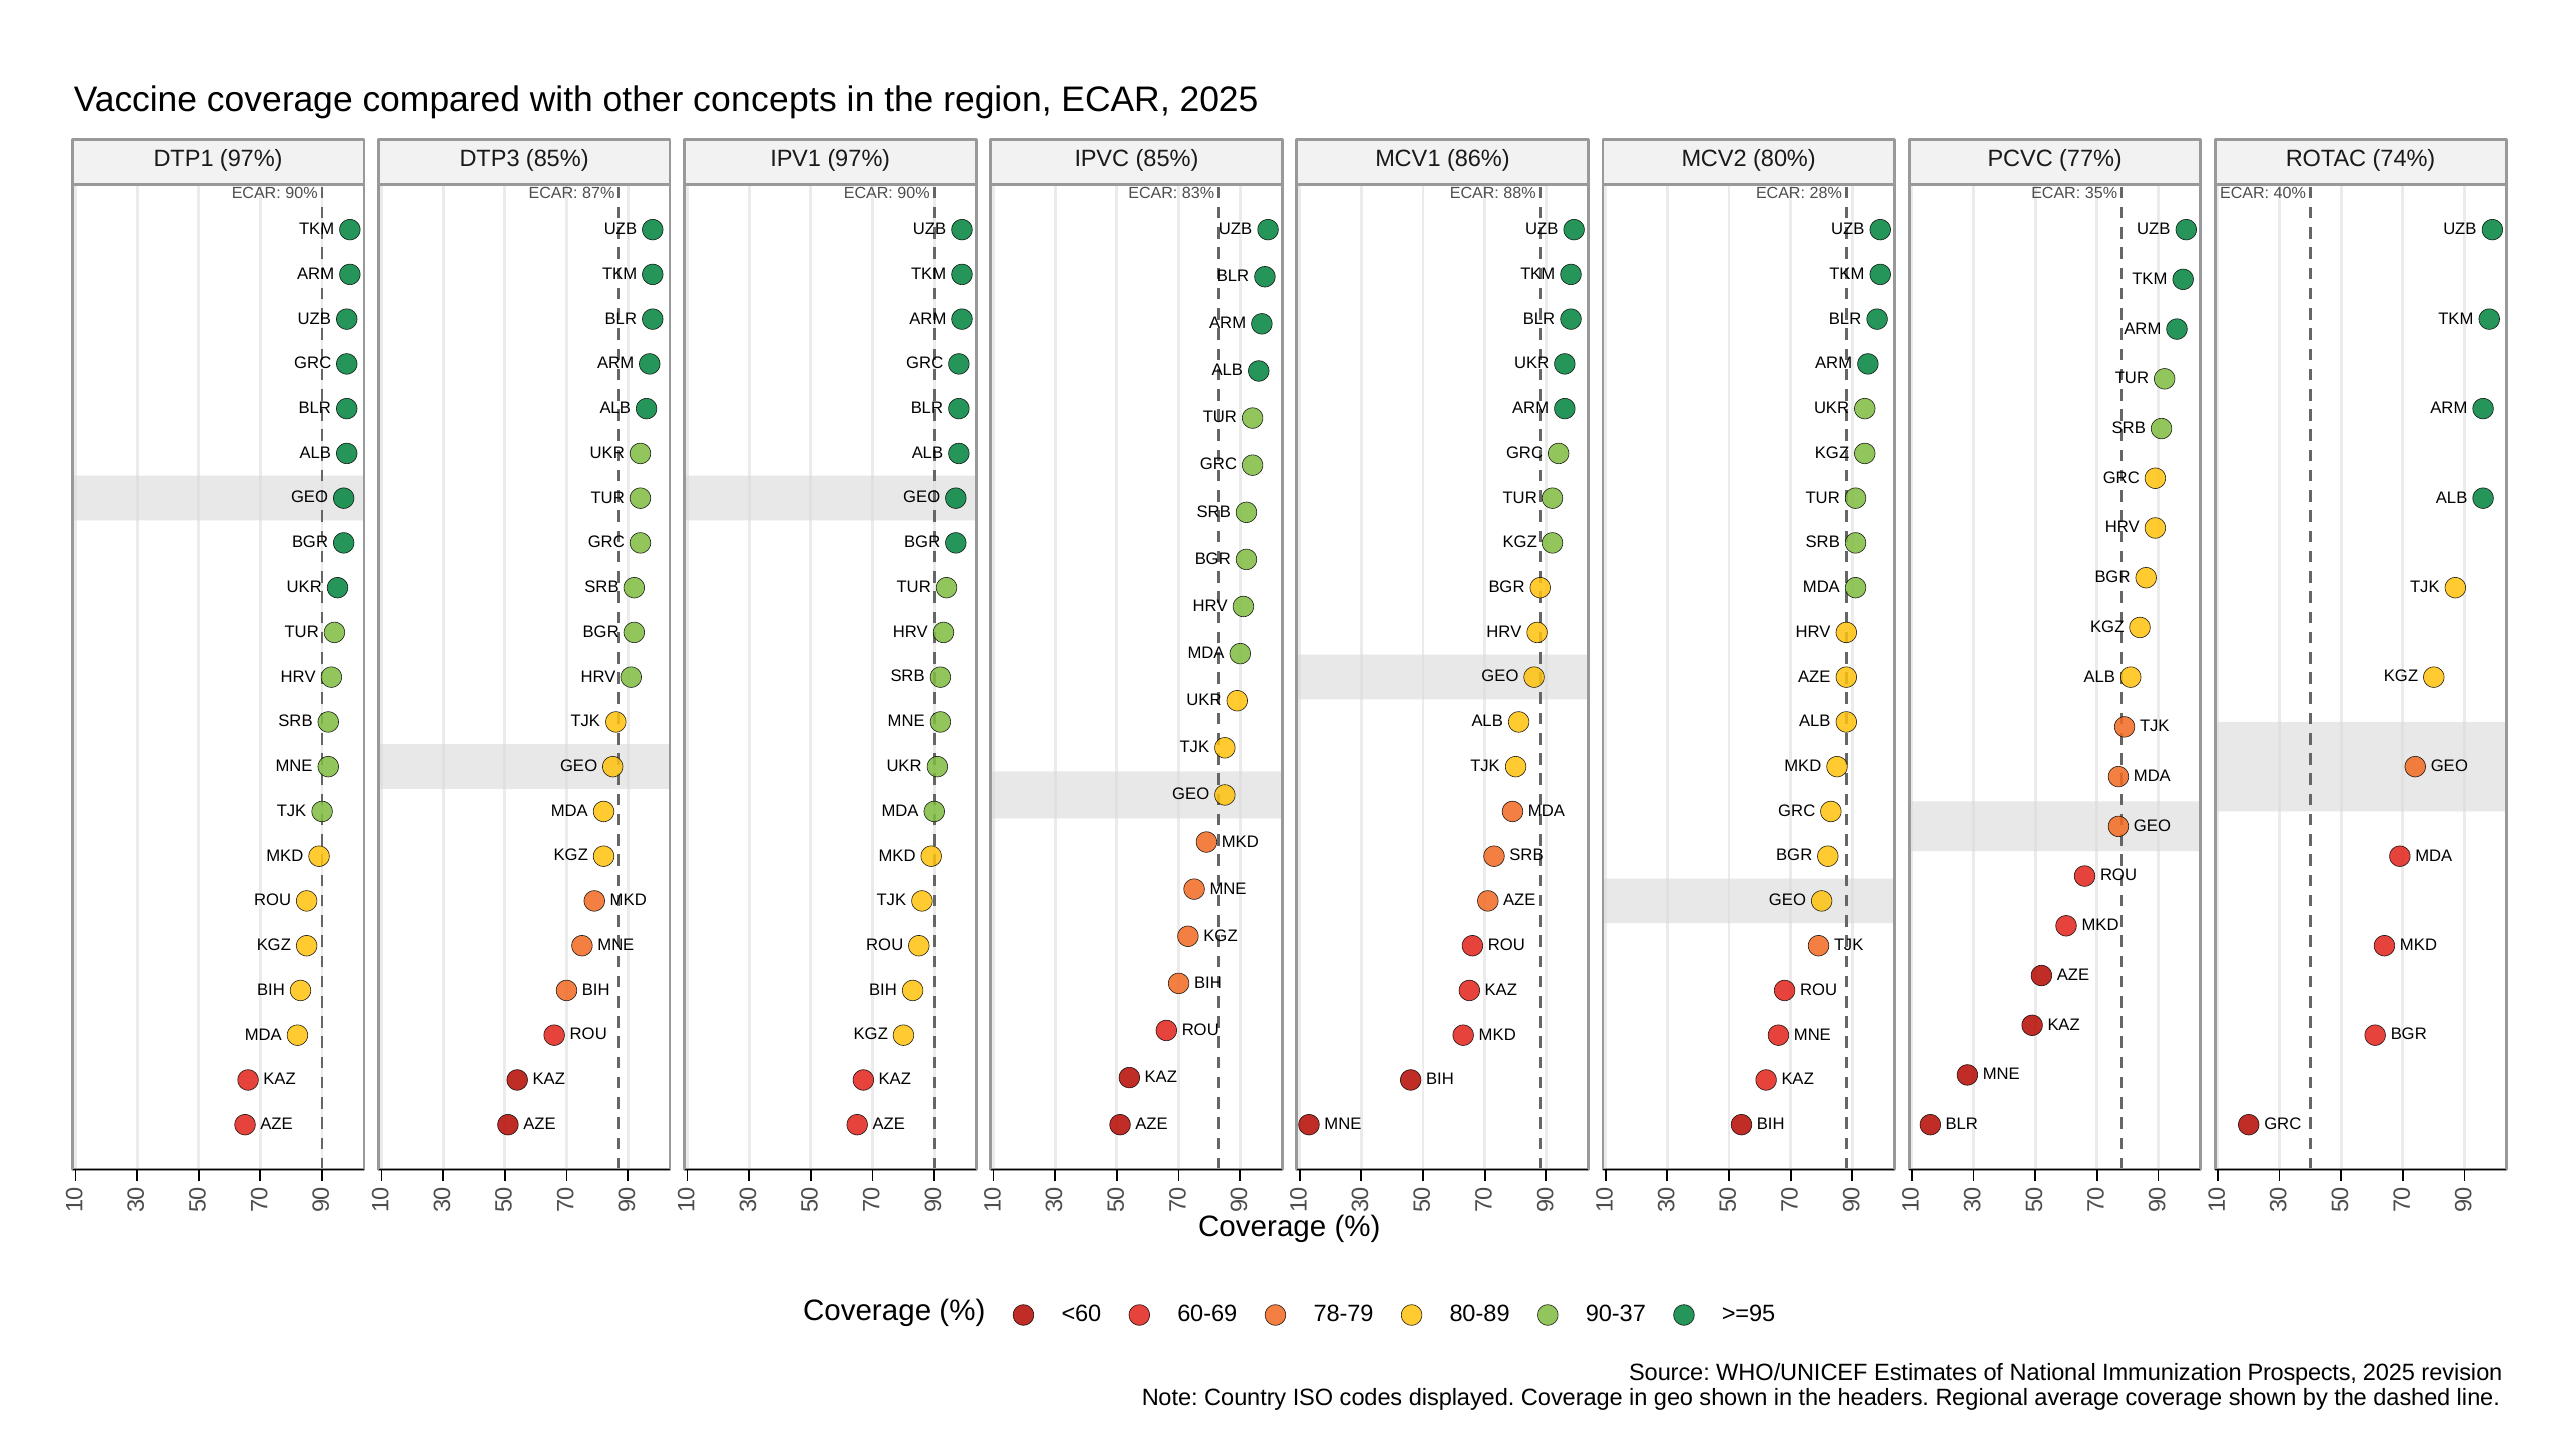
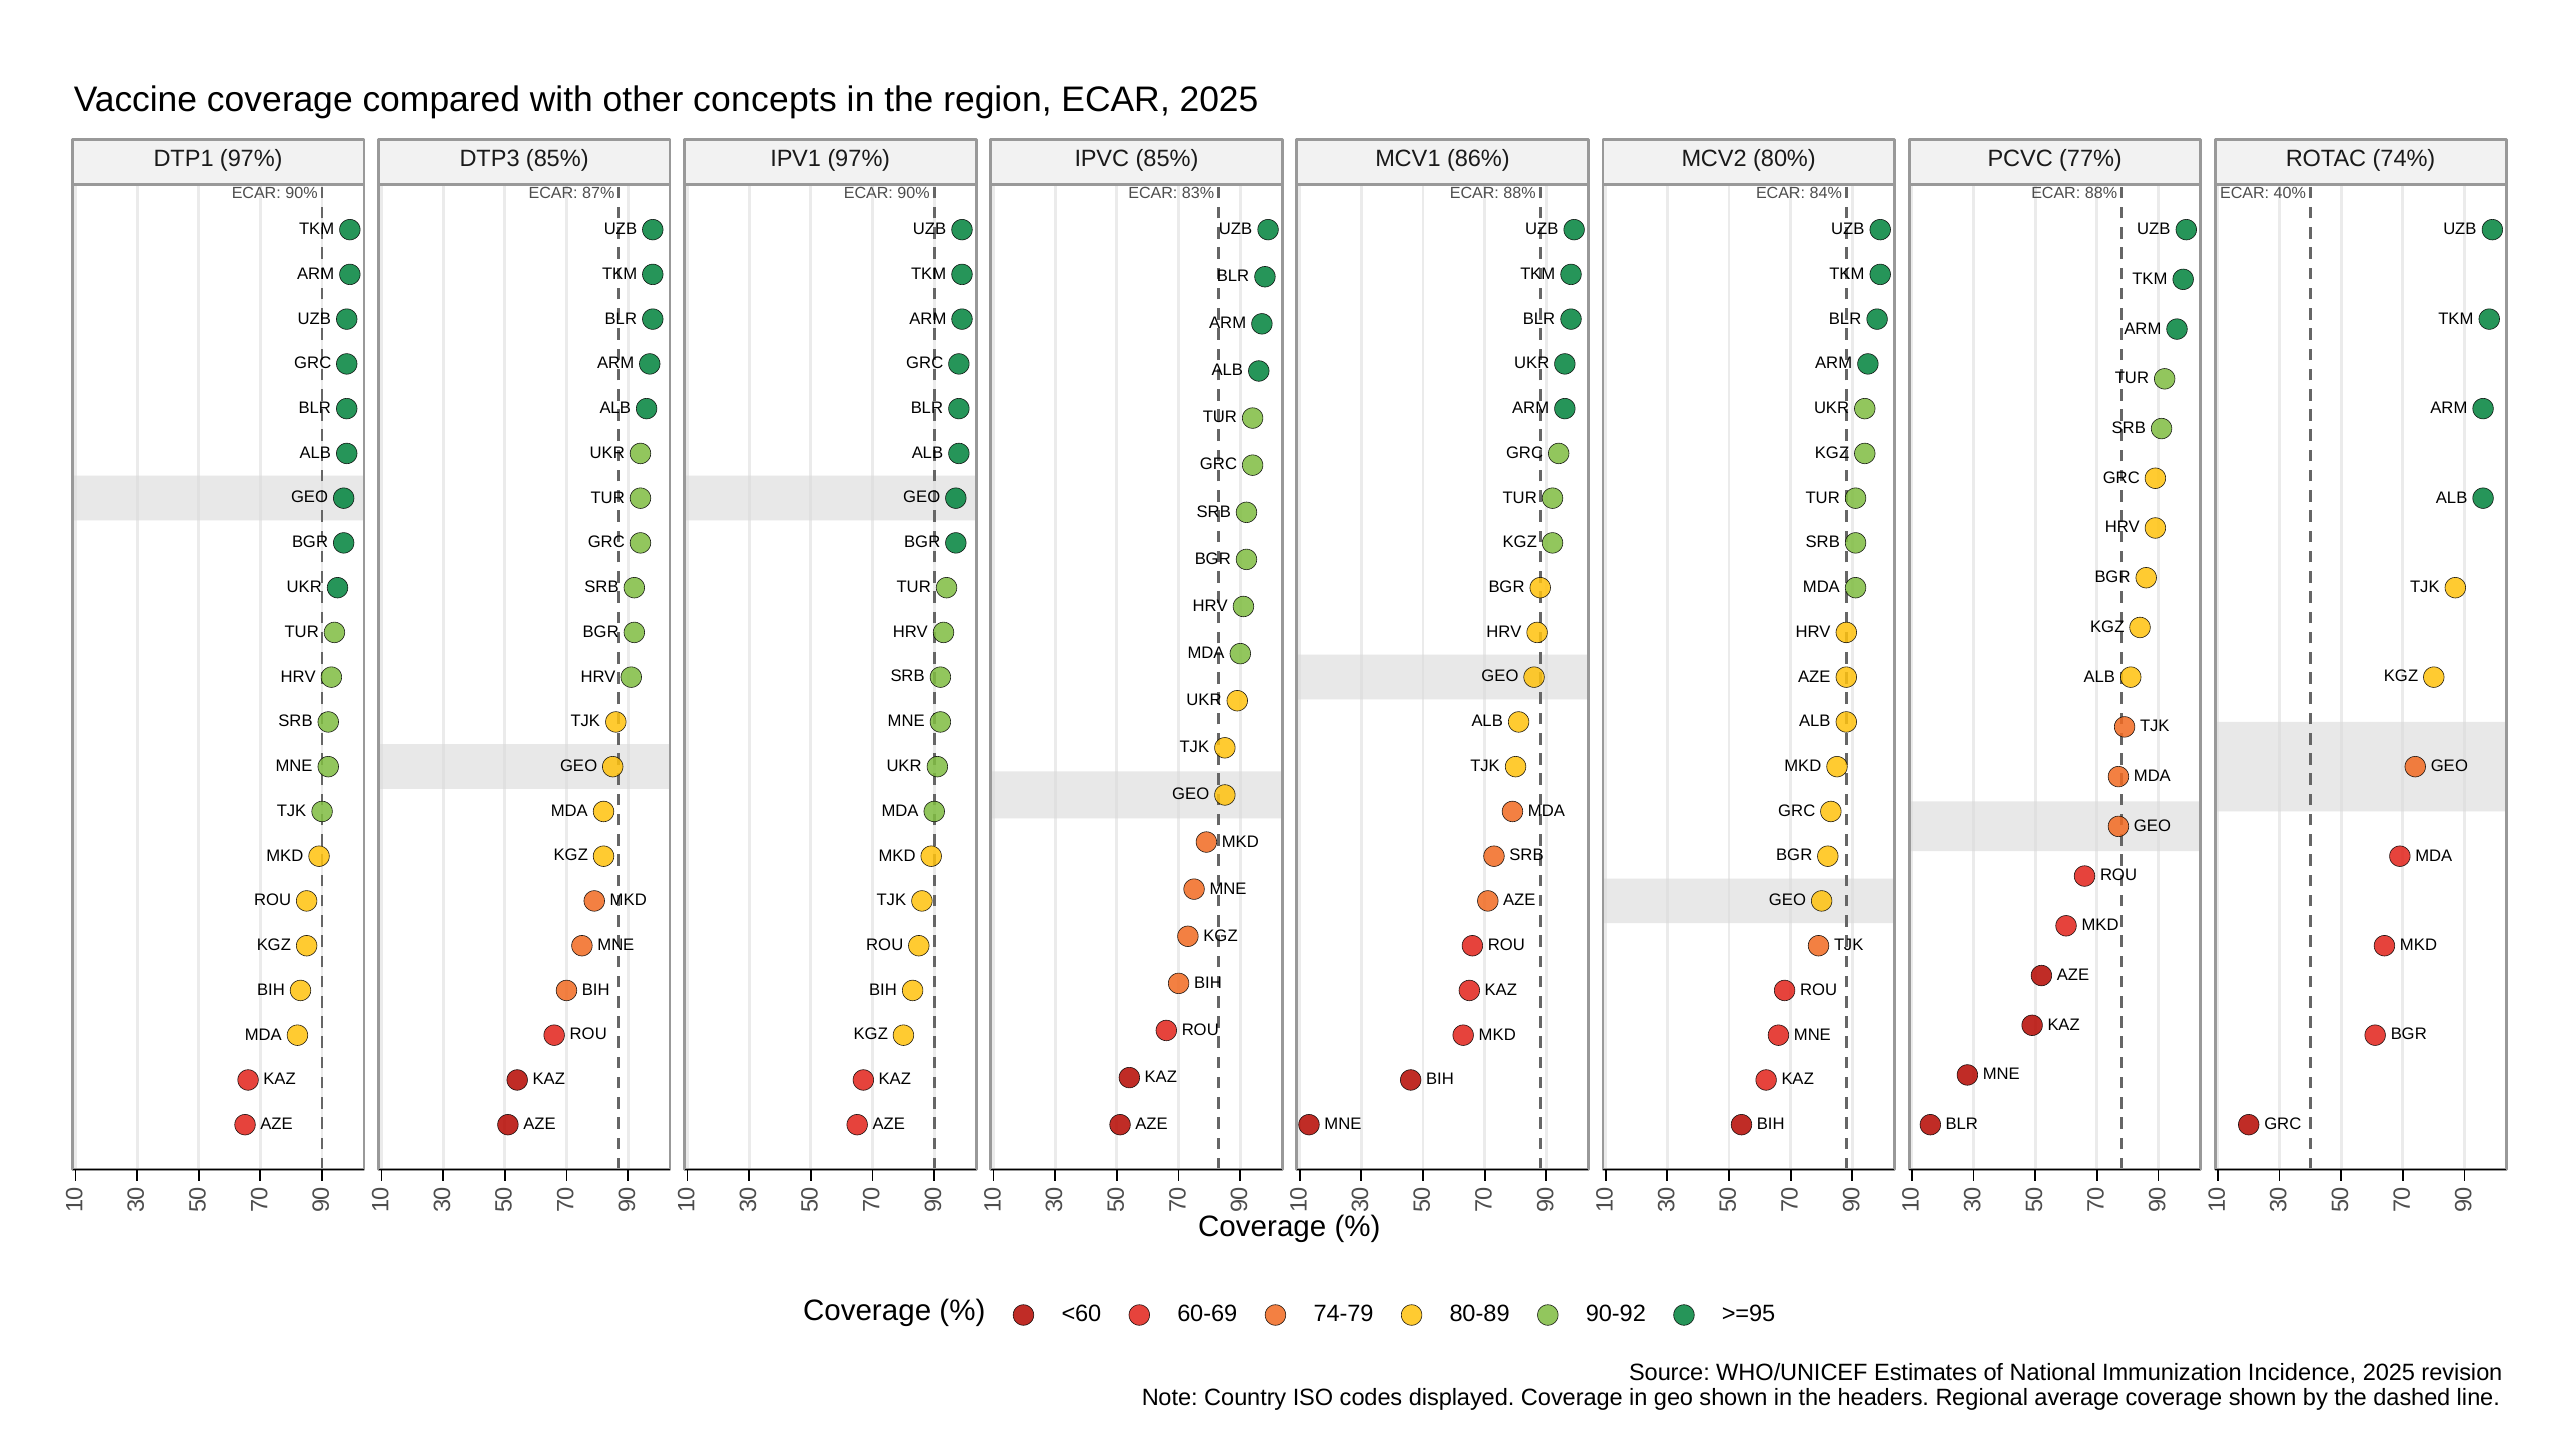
28%: 28% -> 84% (1826, 193)
35%: 35% -> 88% (2101, 193)
78-79: 78-79 -> 74-79 (1344, 1314)
90-37: 90-37 -> 90-92 (1616, 1314)
Prospects: Prospects -> Incidence (2302, 1373)
